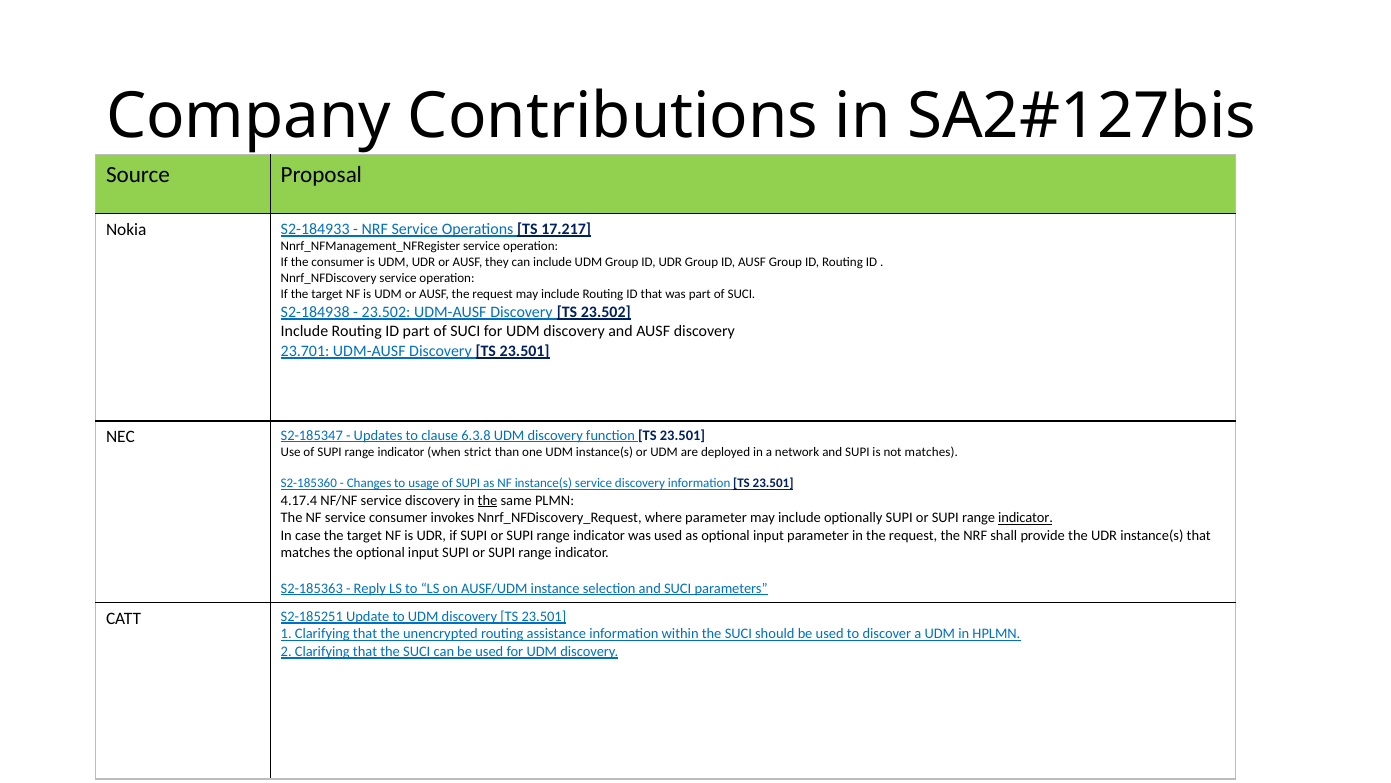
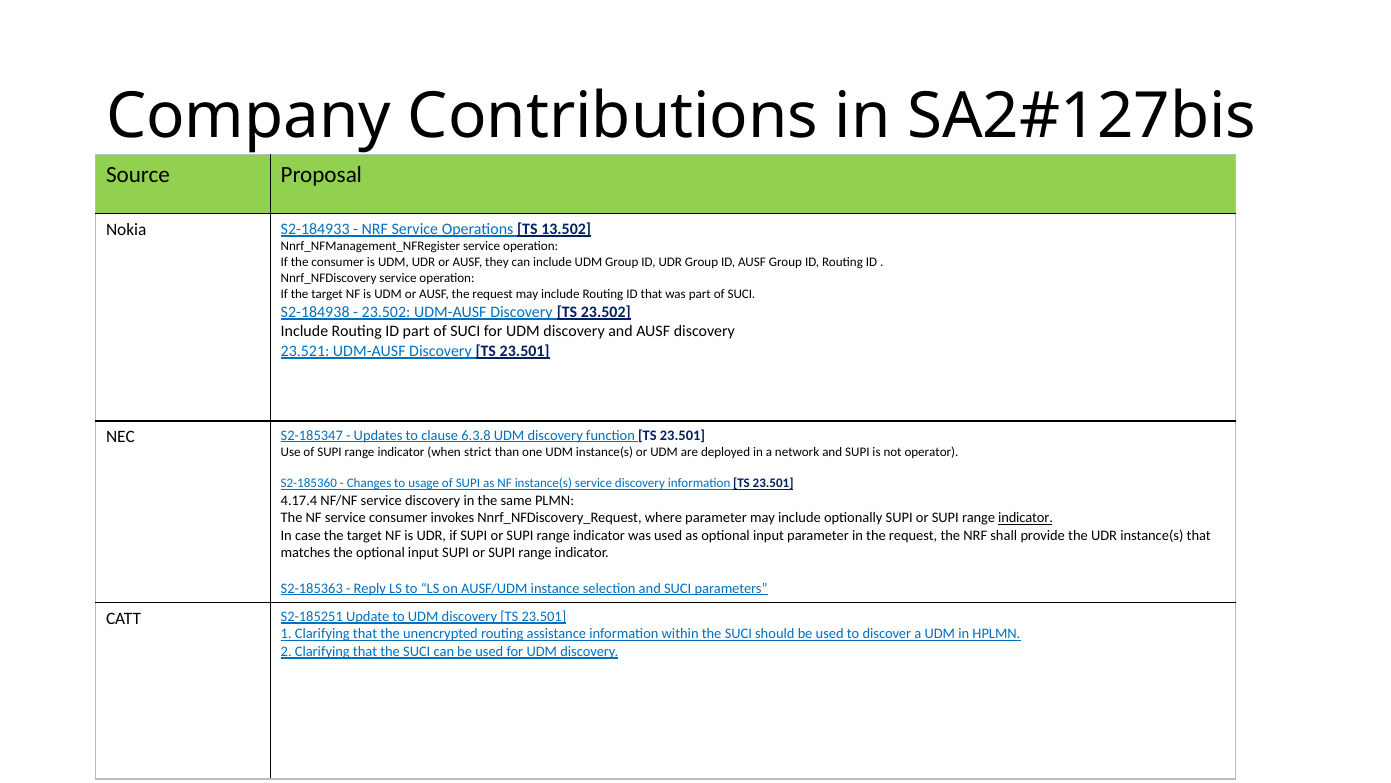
17.217: 17.217 -> 13.502 (566, 229)
23.701: 23.701 -> 23.521 (305, 351)
not matches: matches -> operator (931, 452)
the underline: present -> none (487, 500)
